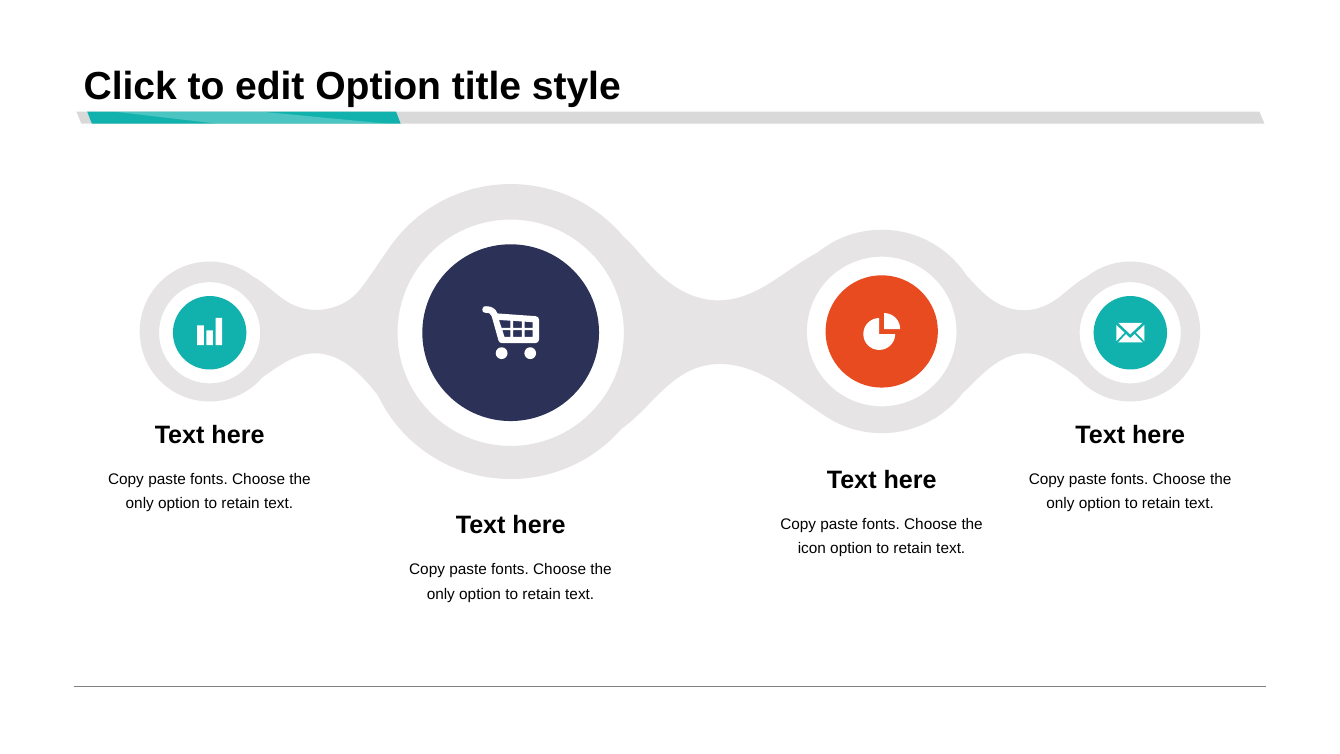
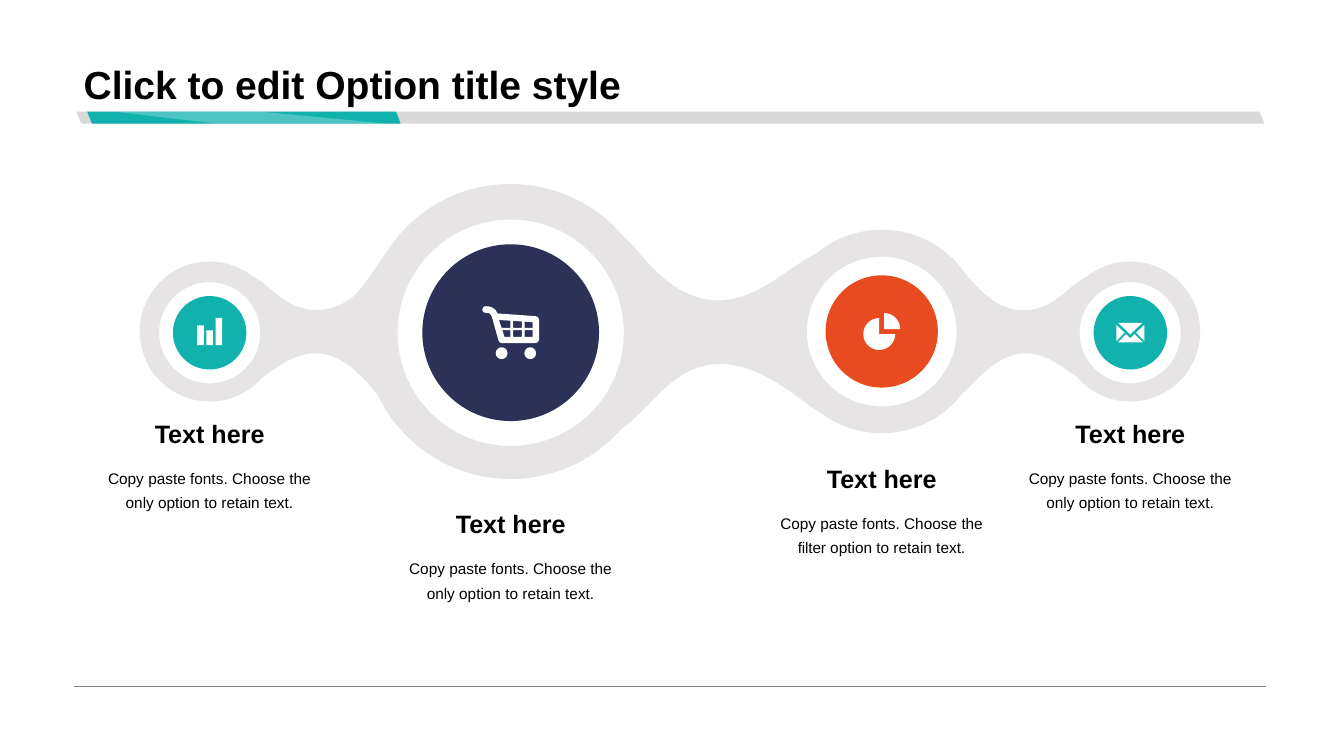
icon: icon -> filter (812, 548)
